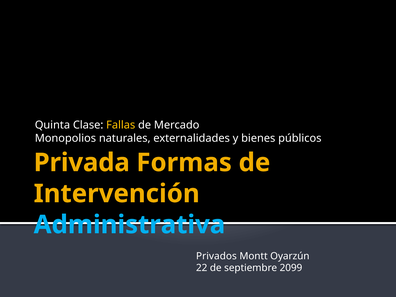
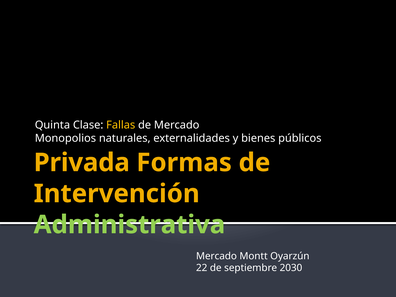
Administrativa colour: light blue -> light green (129, 225)
Privados: Privados -> Mercado (216, 256)
2099: 2099 -> 2030 (291, 268)
